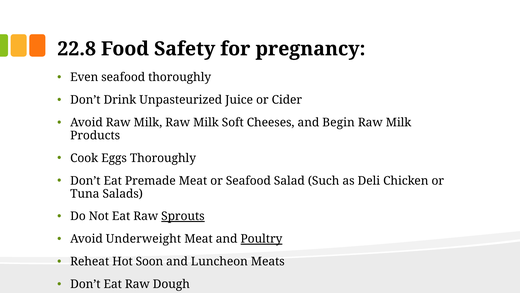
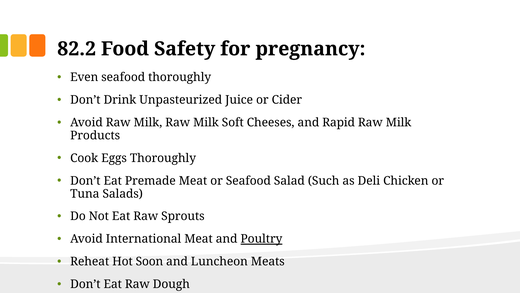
22.8: 22.8 -> 82.2 (77, 49)
Begin: Begin -> Rapid (339, 122)
Sprouts underline: present -> none (183, 216)
Underweight: Underweight -> International (144, 239)
